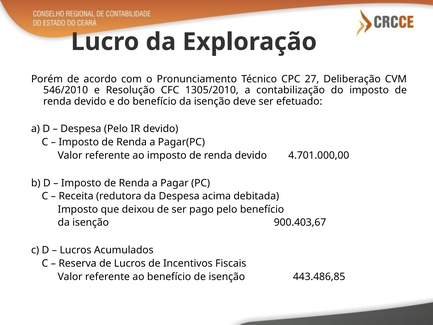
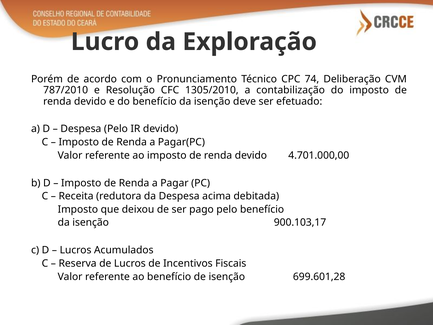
27: 27 -> 74 (312, 79)
546/2010: 546/2010 -> 787/2010 (66, 90)
900.403,67: 900.403,67 -> 900.103,17 (300, 222)
443.486,85: 443.486,85 -> 699.601,28 (319, 276)
